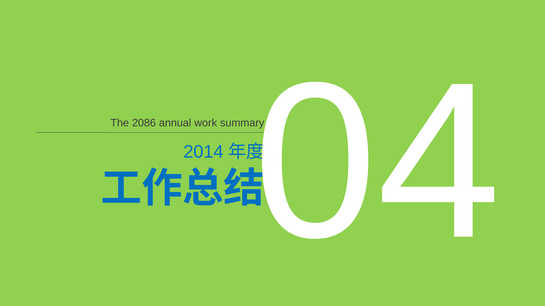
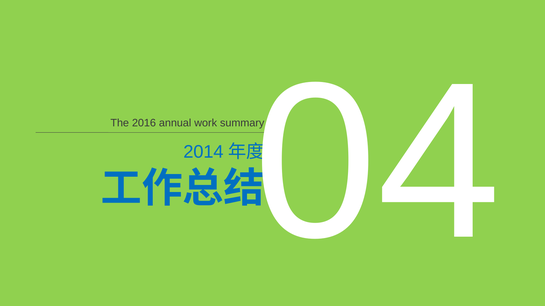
2086: 2086 -> 2016 (144, 123)
